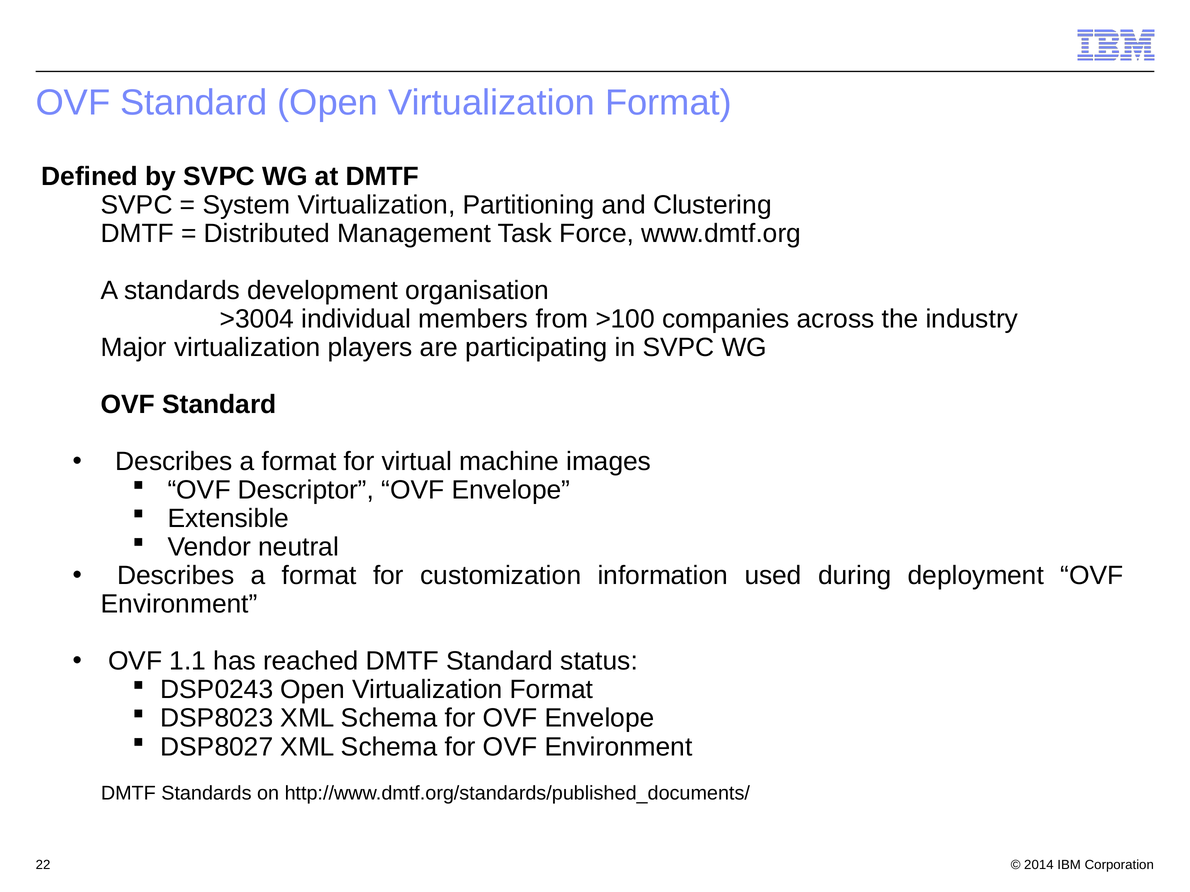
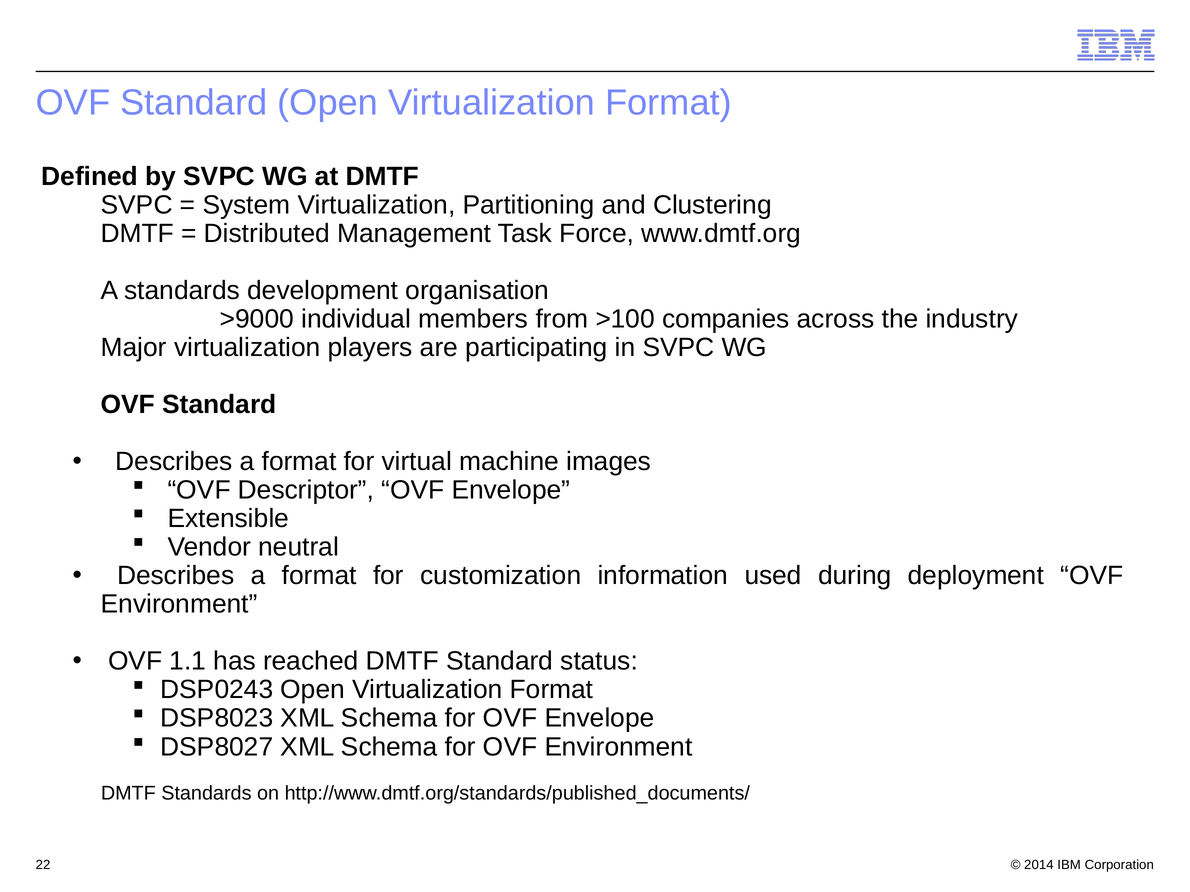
>3004: >3004 -> >9000 (257, 319)
